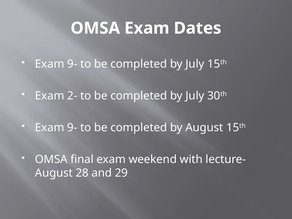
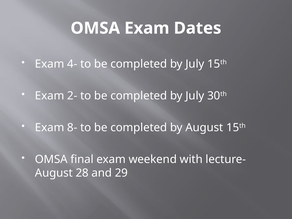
9-: 9- -> 4- (72, 64)
9-: 9- -> 8- (72, 128)
